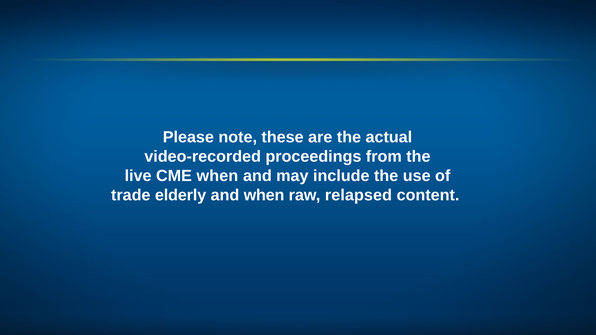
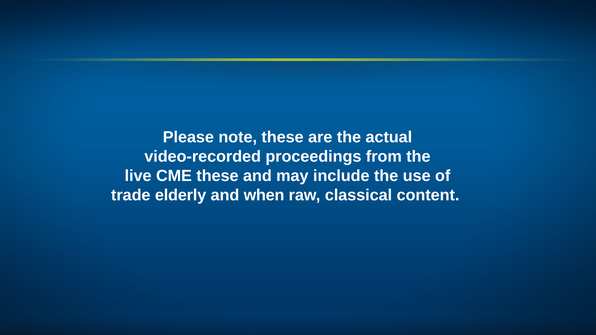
CME when: when -> these (217, 176)
relapsed: relapsed -> classical (359, 195)
